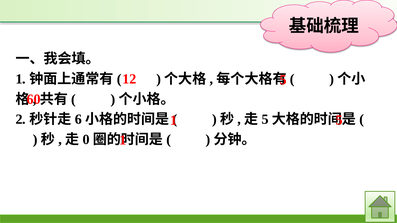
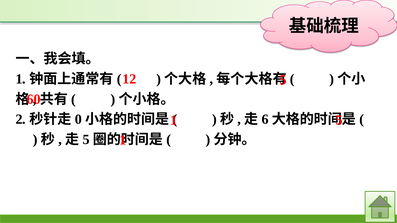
6: 6 -> 0 (78, 119)
5: 5 -> 6 (265, 119)
0: 0 -> 5 (86, 140)
